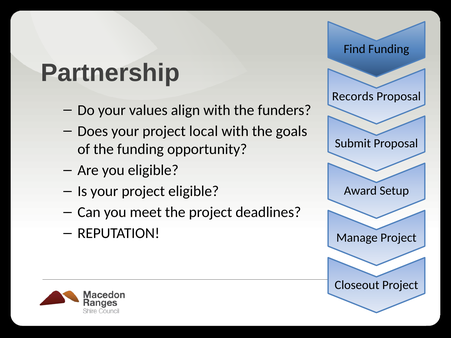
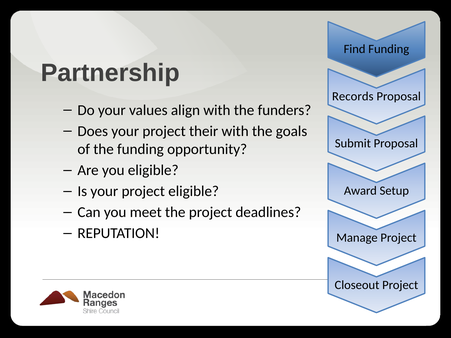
local: local -> their (204, 131)
